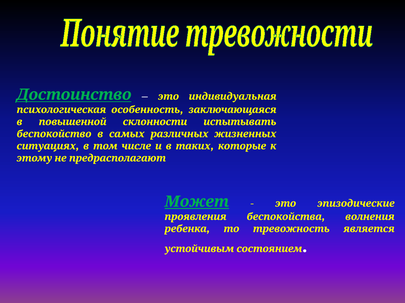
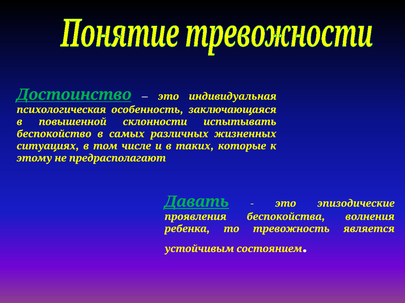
Может: Может -> Давать (197, 202)
